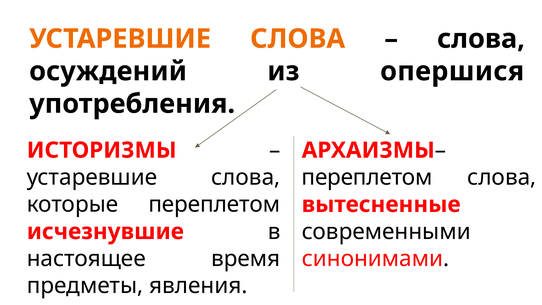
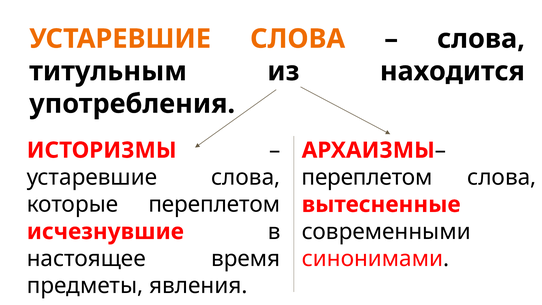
осуждений: осуждений -> титульным (108, 71)
опершися: опершися -> находится (452, 71)
